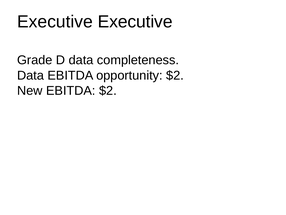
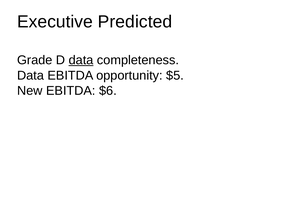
Executive Executive: Executive -> Predicted (135, 22)
data underline: none -> present (81, 60)
opportunity $2: $2 -> $5 (175, 75)
EBITDA $2: $2 -> $6 (108, 90)
